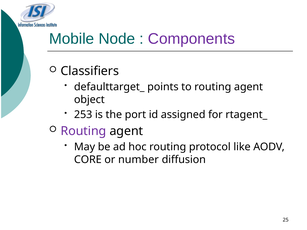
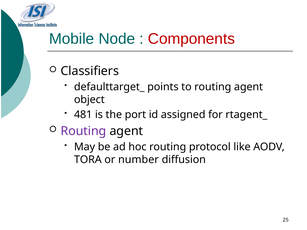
Components colour: purple -> red (191, 39)
253: 253 -> 481 (83, 115)
CORE: CORE -> TORA (88, 160)
